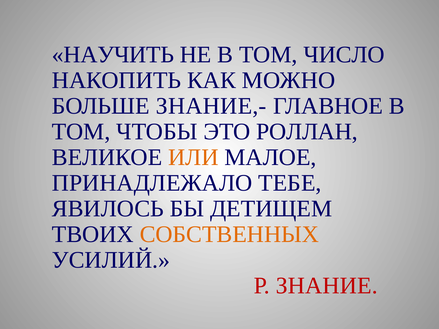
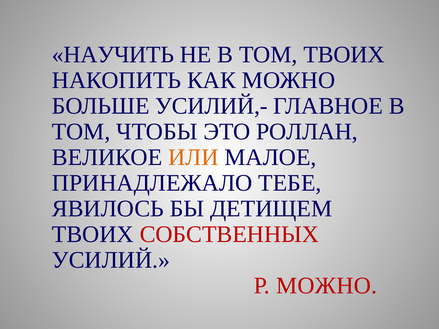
ТОМ ЧИСЛО: ЧИСЛО -> ТВОИХ (344, 55)
ЗНАНИЕ,-: ЗНАНИЕ,- -> УСИЛИЙ,- (212, 106)
СОБСТВЕННЫХ colour: orange -> red (229, 235)
Р ЗНАНИЕ: ЗНАНИЕ -> МОЖНО (327, 286)
